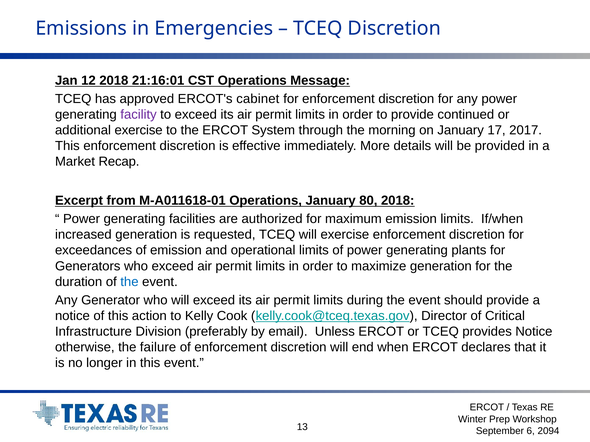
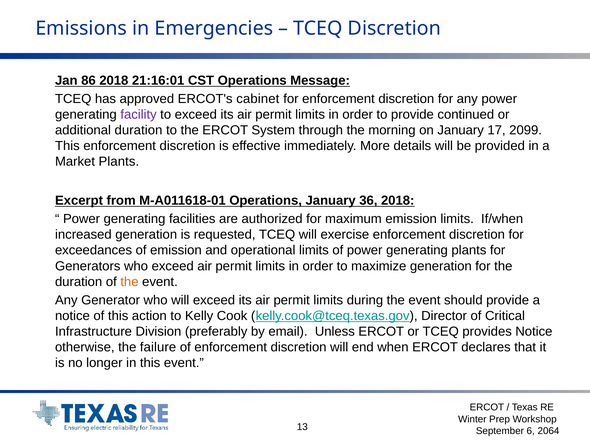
12: 12 -> 86 (88, 81)
additional exercise: exercise -> duration (138, 130)
2017: 2017 -> 2099 (526, 130)
Market Recap: Recap -> Plants (119, 162)
80: 80 -> 36 (368, 201)
the colour: blue -> orange (129, 282)
2094: 2094 -> 2064 (548, 431)
